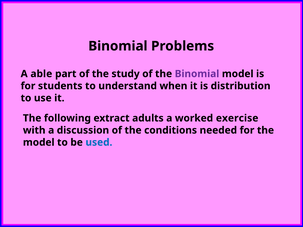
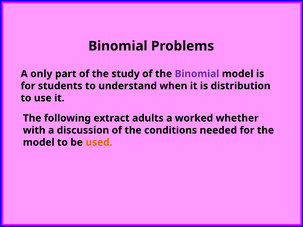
able: able -> only (41, 74)
exercise: exercise -> whether (237, 118)
used colour: blue -> orange (99, 143)
